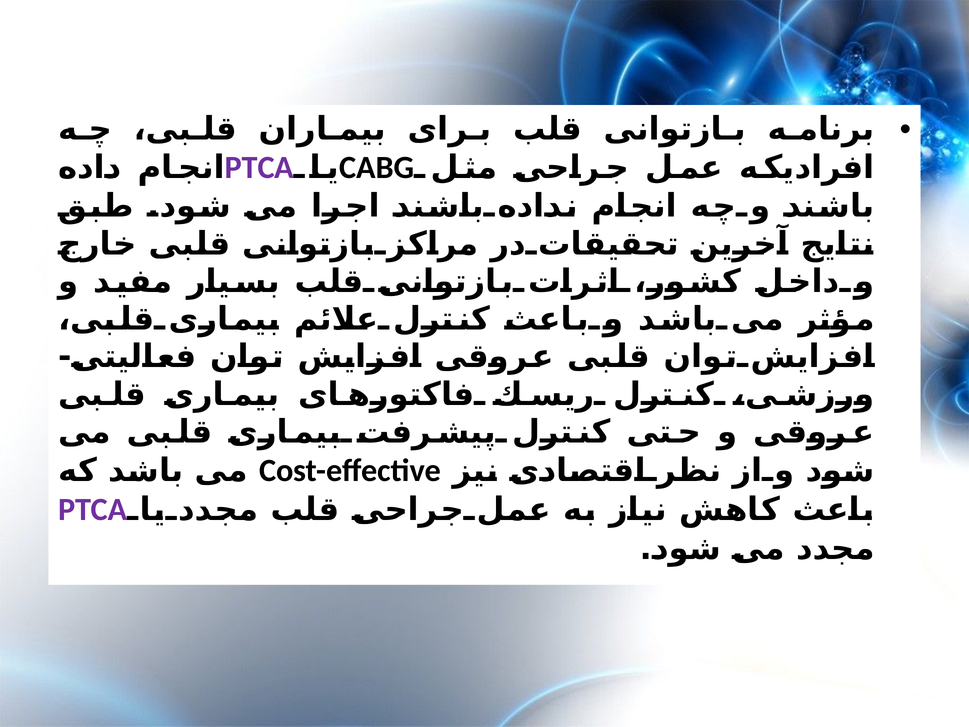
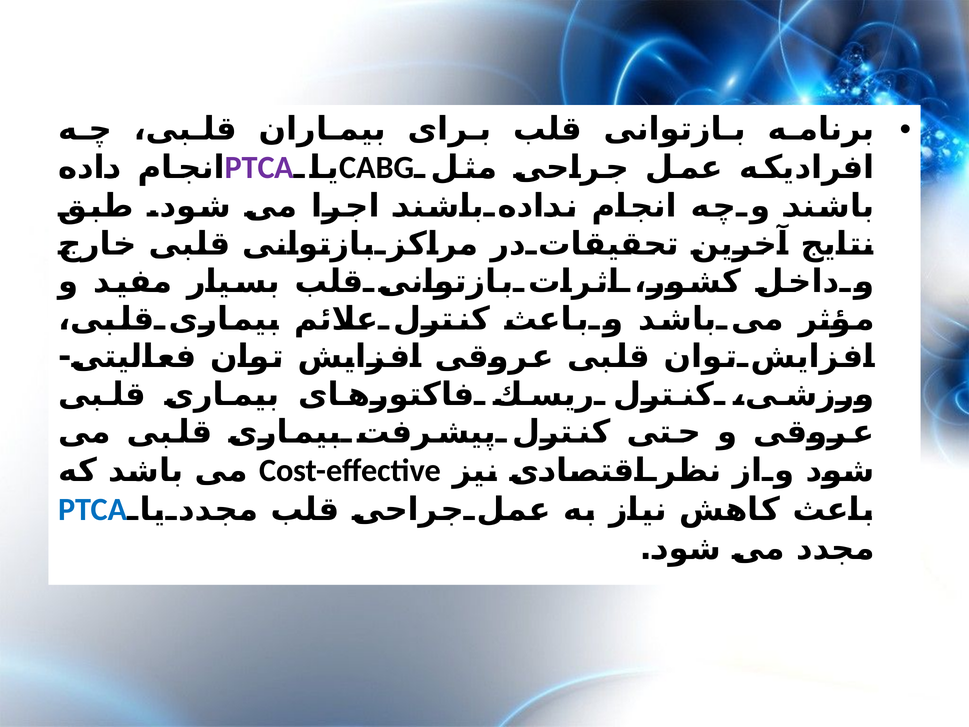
PTCA colour: purple -> blue (93, 510)
